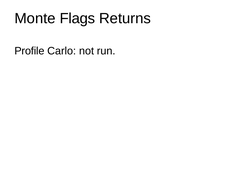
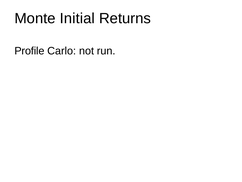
Flags: Flags -> Initial (77, 18)
